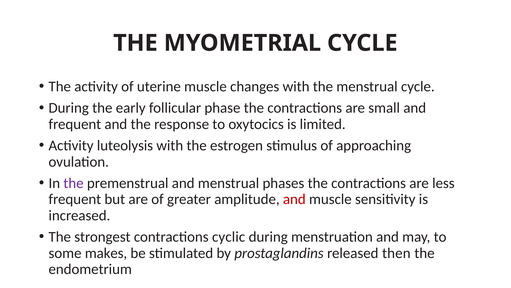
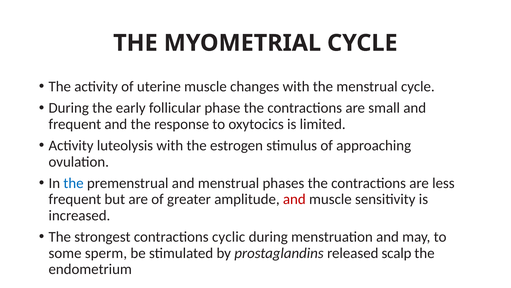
the colour: purple -> blue (74, 183)
makes: makes -> sperm (106, 253)
then: then -> scalp (397, 253)
